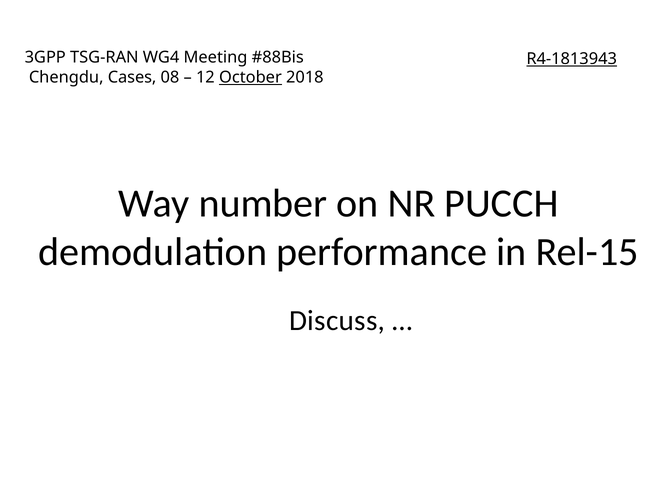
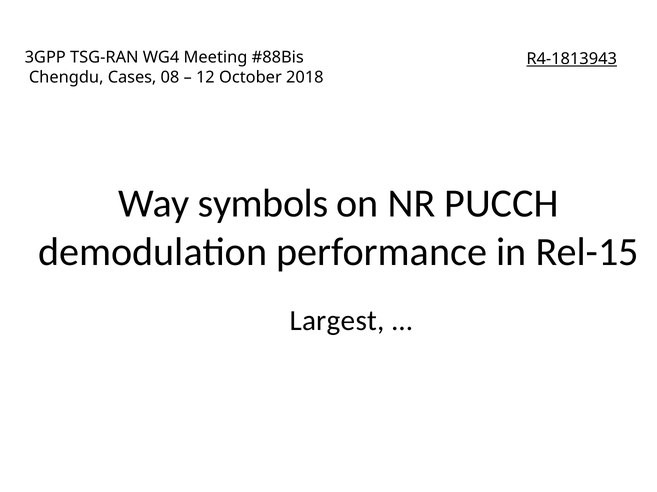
October underline: present -> none (250, 77)
number: number -> symbols (263, 204)
Discuss: Discuss -> Largest (337, 321)
